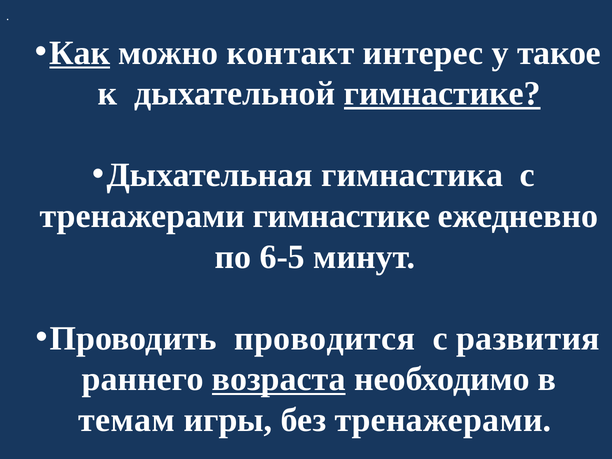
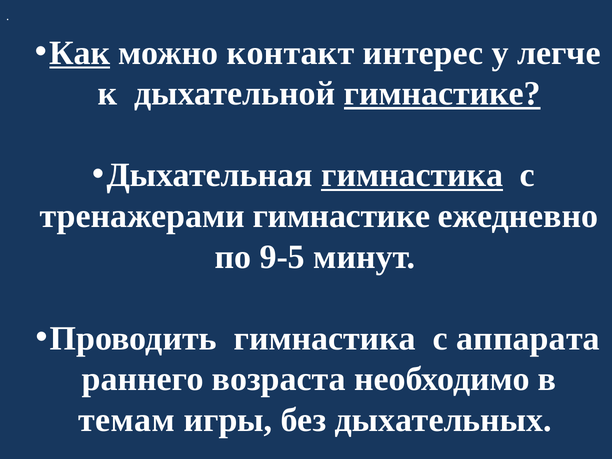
такое: такое -> легче (559, 53)
гимнастика underline: none -> present (412, 175)
6-5: 6-5 -> 9-5 (282, 257)
Проводить проводится: проводится -> гимнастика (325, 338)
развития: развития -> аппарата (528, 338)
возраста underline: present -> none (279, 379)
без тренажерами: тренажерами -> дыхательных (443, 420)
